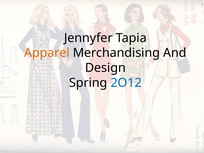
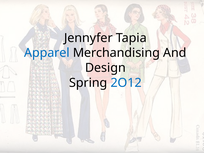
Apparel colour: orange -> blue (47, 53)
